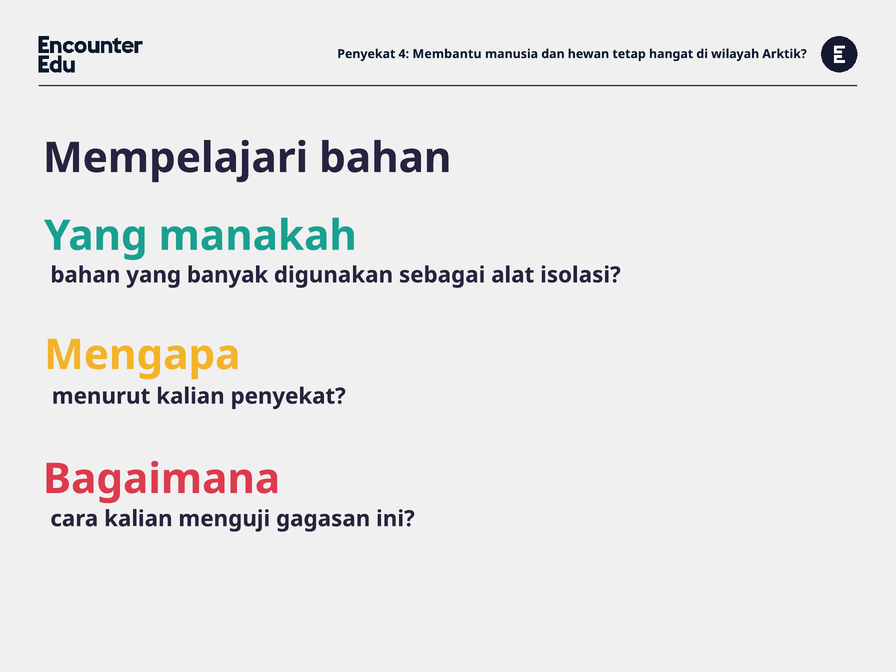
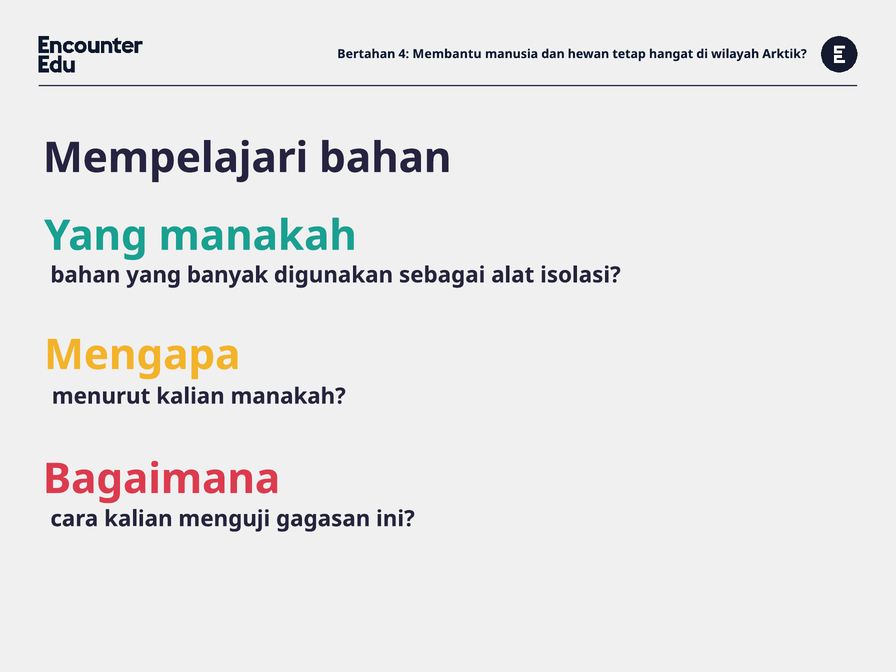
Penyekat: Penyekat -> Bertahan (366, 54)
kalian penyekat: penyekat -> manakah (288, 396)
